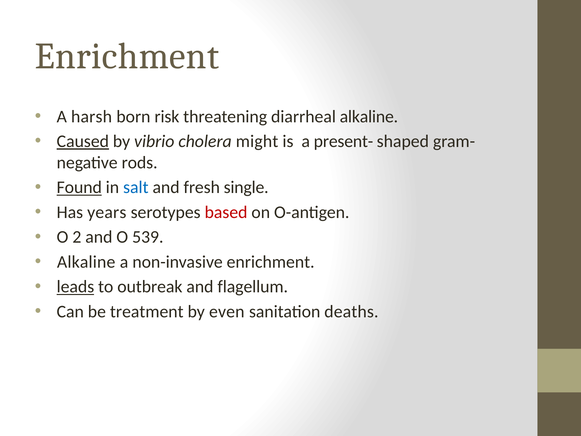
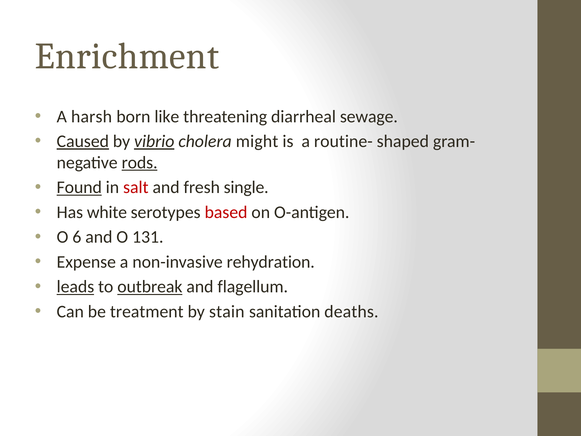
risk: risk -> like (167, 116)
diarrheal alkaline: alkaline -> sewage (369, 116)
vibrio underline: none -> present (154, 141)
present-: present- -> routine- (343, 141)
rods underline: none -> present (140, 163)
salt colour: blue -> red (136, 187)
years: years -> white (107, 212)
2: 2 -> 6 (77, 237)
539: 539 -> 131 (148, 237)
Alkaline: Alkaline -> Expense (86, 262)
non-invasive enrichment: enrichment -> rehydration (271, 262)
outbreak underline: none -> present (150, 287)
even: even -> stain (227, 311)
